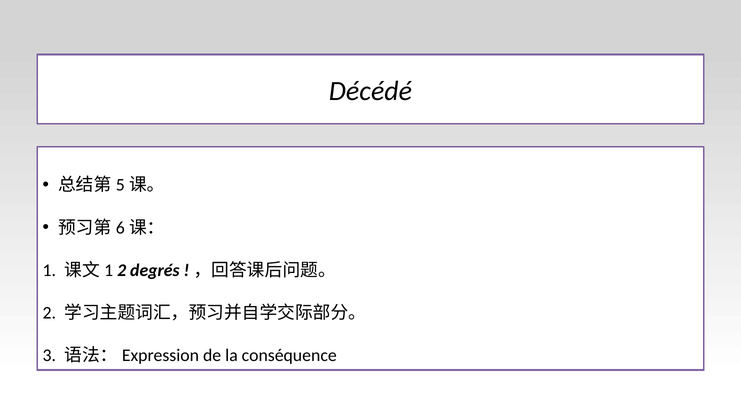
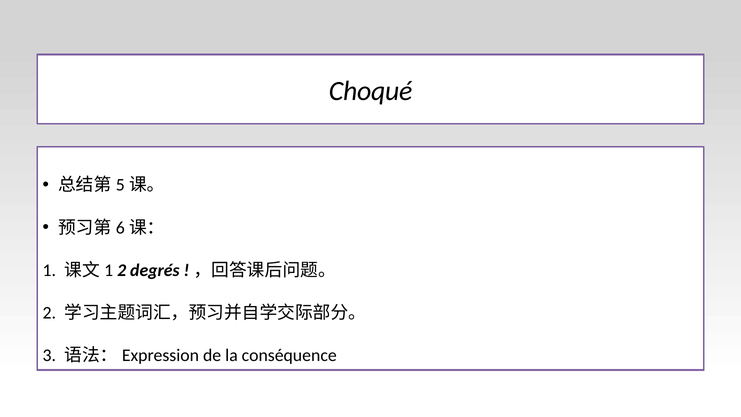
Décédé: Décédé -> Choqué (371, 91)
